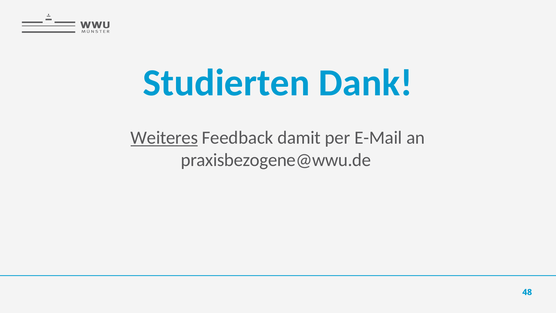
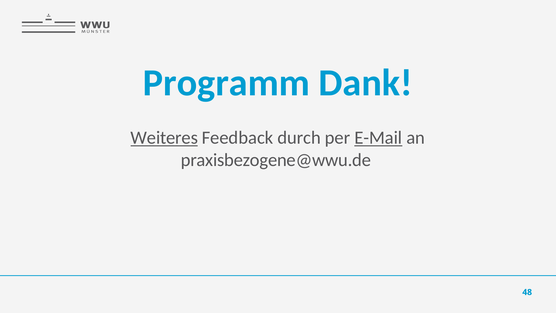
Studierten: Studierten -> Programm (226, 83)
damit: damit -> durch (299, 138)
E-Mail underline: none -> present (378, 138)
